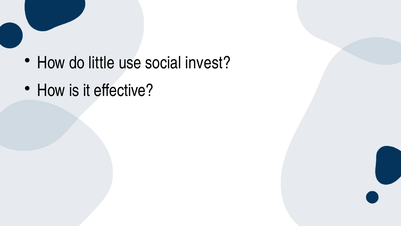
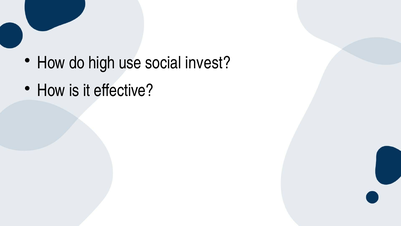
little: little -> high (102, 63)
